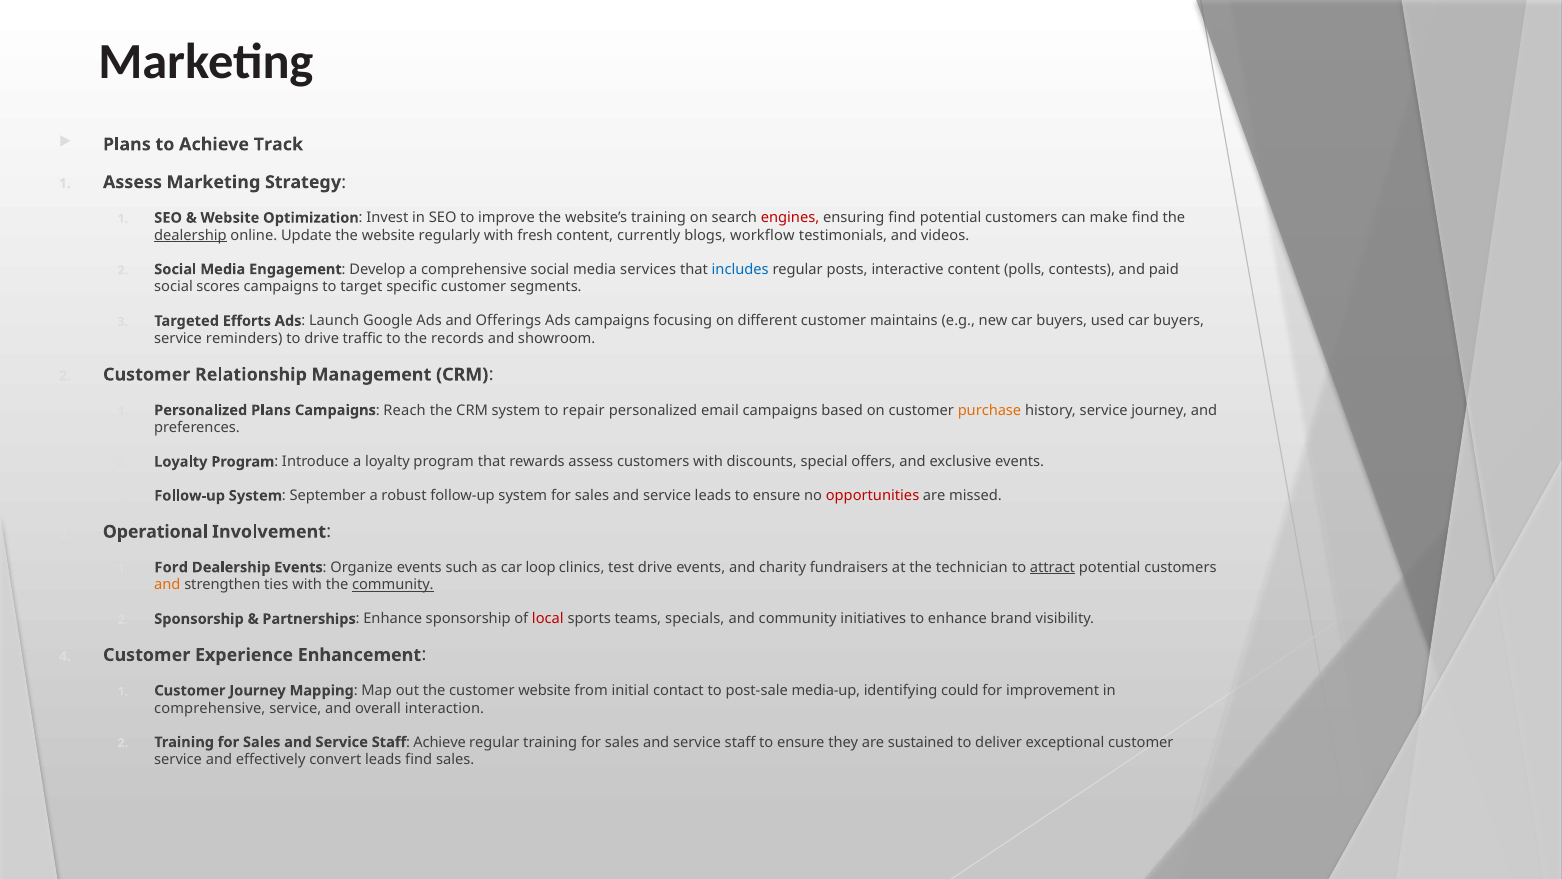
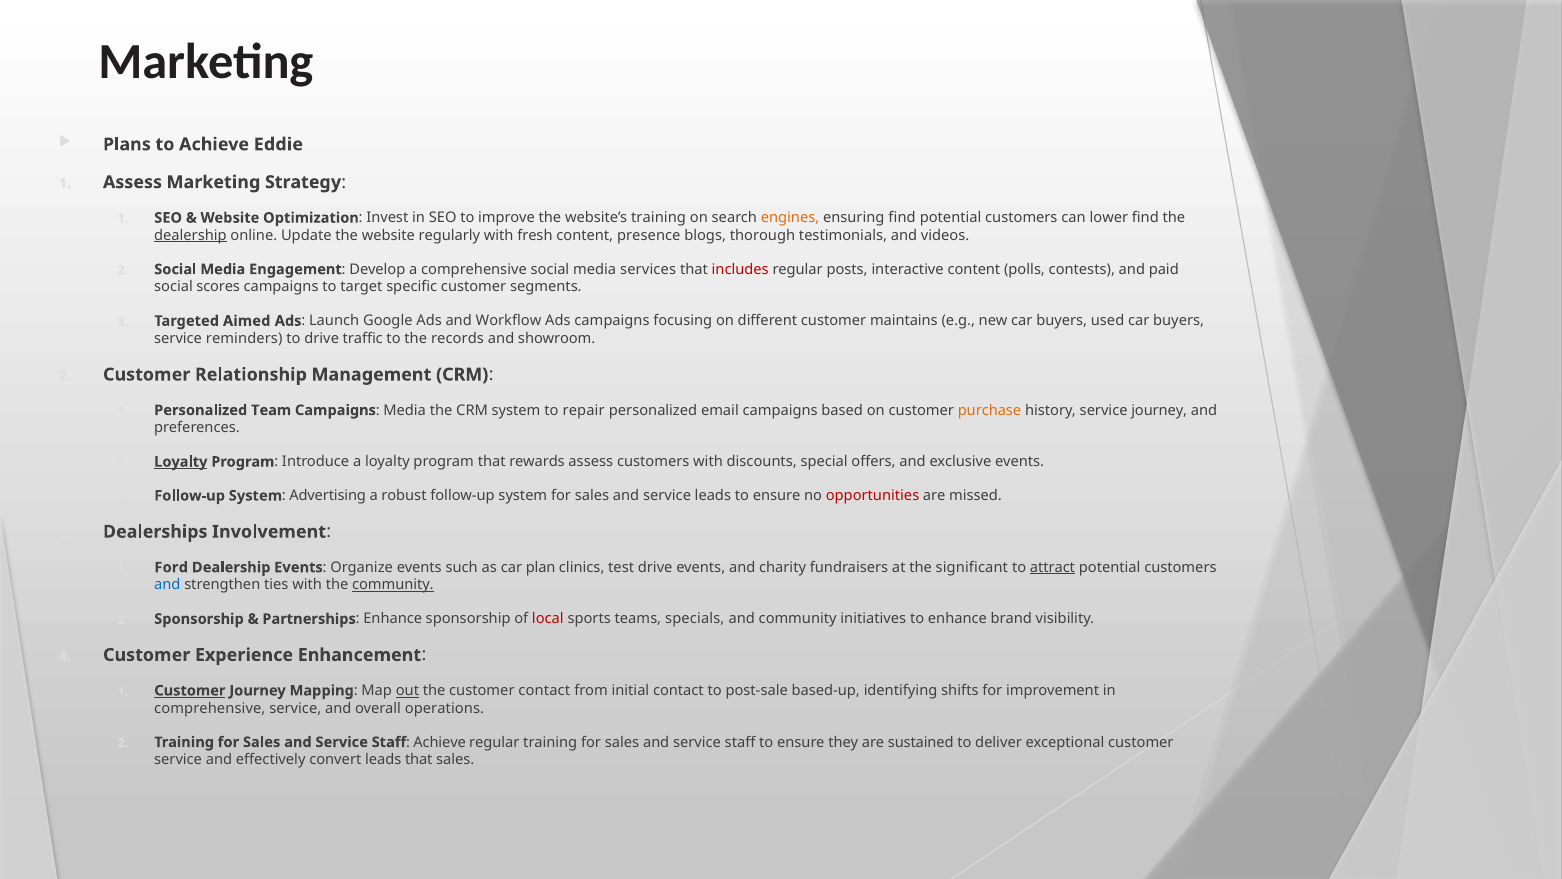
Track: Track -> Eddie (278, 144)
engines colour: red -> orange (790, 218)
make: make -> lower (1109, 218)
currently: currently -> presence (649, 235)
workflow: workflow -> thorough (762, 235)
includes colour: blue -> red (740, 269)
Efforts: Efforts -> Aimed (247, 321)
Offerings: Offerings -> Workflow (508, 321)
Personalized Plans: Plans -> Team (271, 410)
Campaigns Reach: Reach -> Media (405, 410)
Loyalty underline: none -> present (181, 462)
September: September -> Advertising (328, 495)
Operational: Operational -> Dealerships (155, 532)
loop: loop -> plan (541, 567)
technician: technician -> significant (972, 567)
and colour: orange -> blue (167, 585)
Customer underline: none -> present (190, 690)
out underline: none -> present (407, 690)
customer website: website -> contact (544, 690)
media-up: media-up -> based-up (826, 690)
could: could -> shifts (960, 690)
interaction: interaction -> operations (444, 708)
leads find: find -> that (419, 759)
